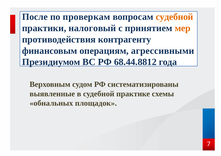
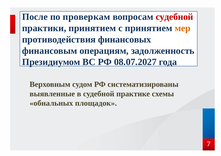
судебной colour: orange -> red (174, 17)
практики налоговый: налоговый -> принятием (92, 28)
контрагенту: контрагенту -> финансовых (125, 39)
агрессивными: агрессивными -> задолженность (163, 51)
68.44.8812: 68.44.8812 -> 08.07.2027 (135, 62)
